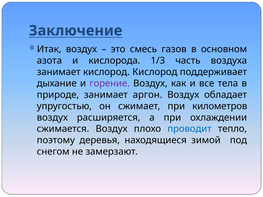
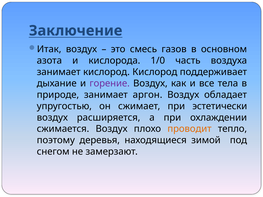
1/3: 1/3 -> 1/0 (158, 61)
километров: километров -> эстетически (220, 106)
проводит colour: blue -> orange (189, 129)
